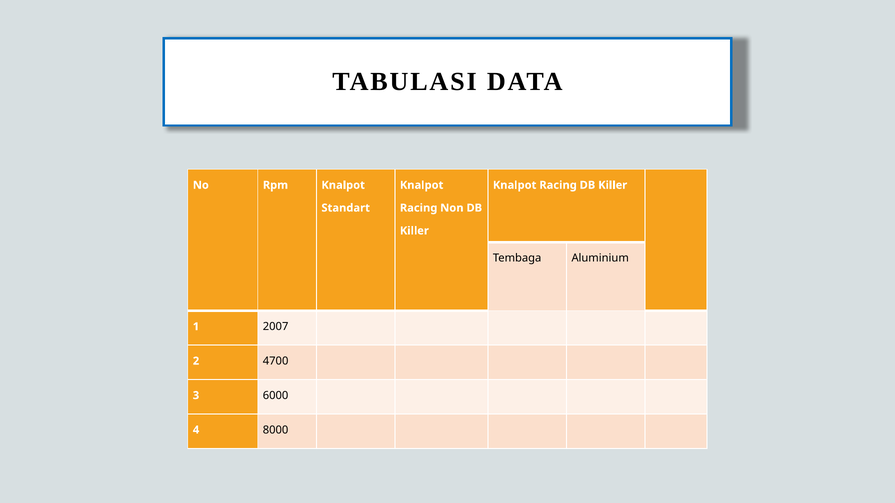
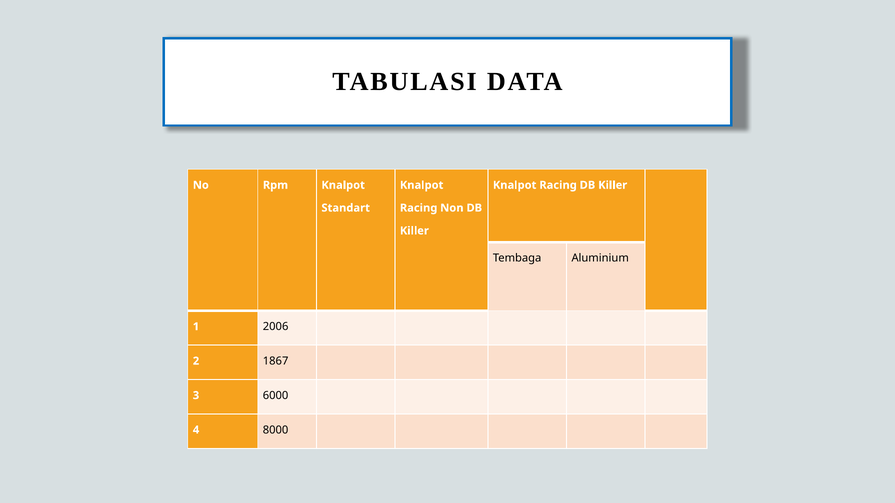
2007: 2007 -> 2006 (276, 327)
4700: 4700 -> 1867 (276, 361)
